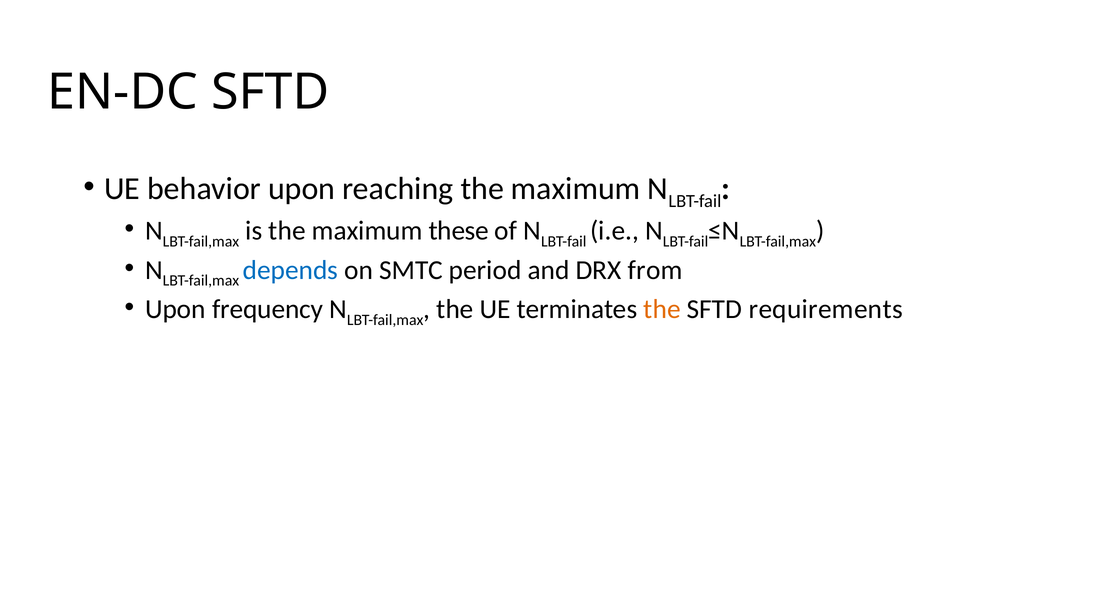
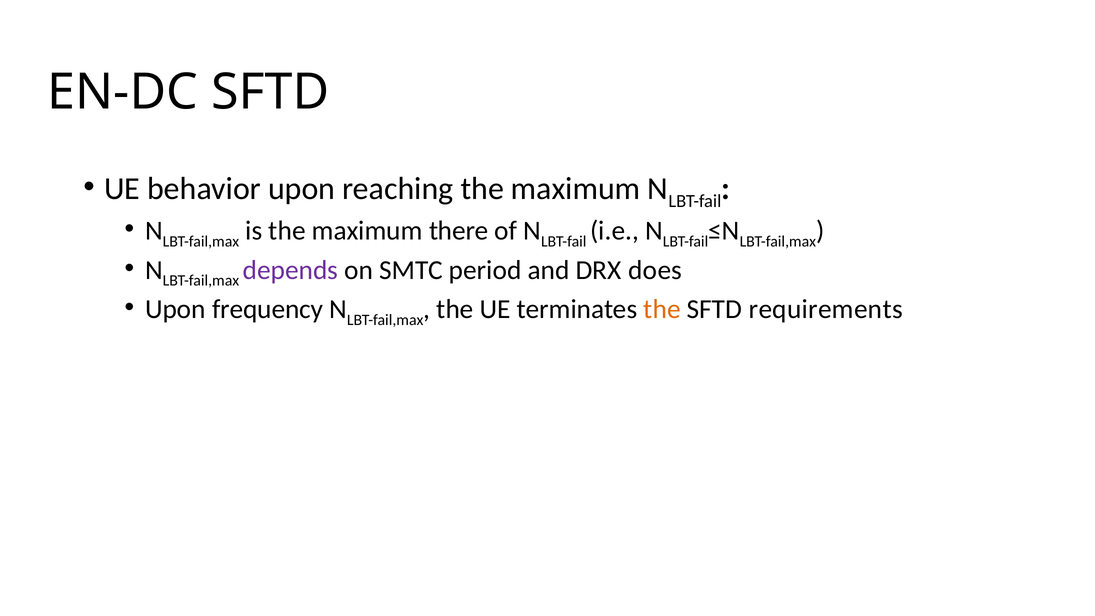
these: these -> there (459, 231)
depends colour: blue -> purple (291, 270)
from: from -> does (655, 270)
